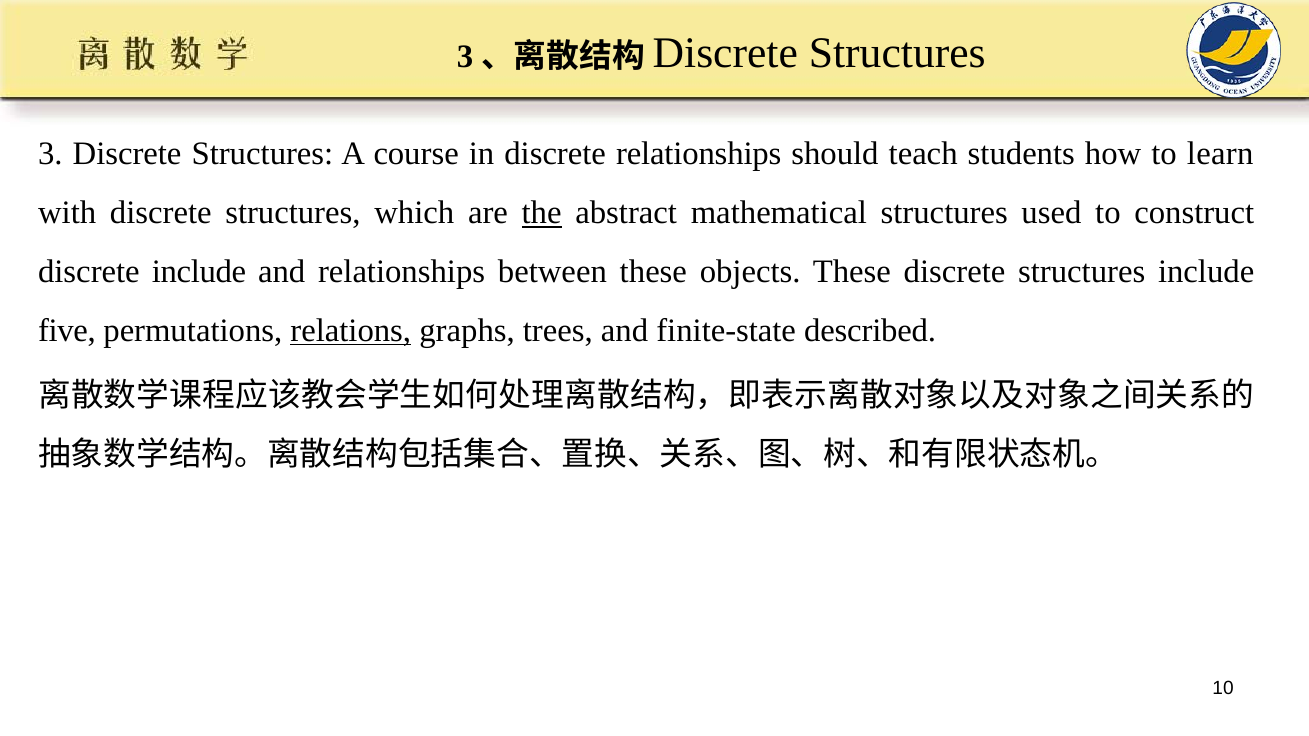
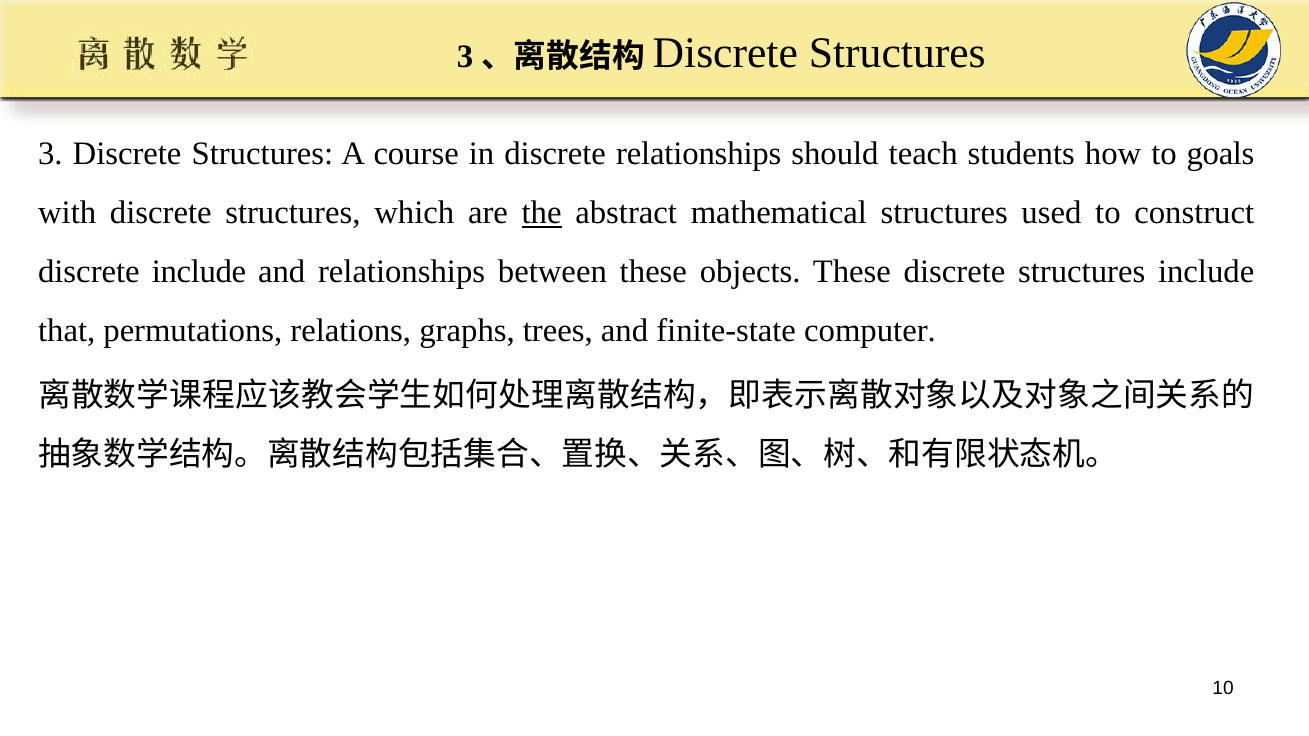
learn: learn -> goals (1221, 154)
five: five -> that (67, 331)
relations underline: present -> none (351, 331)
described: described -> computer (870, 331)
